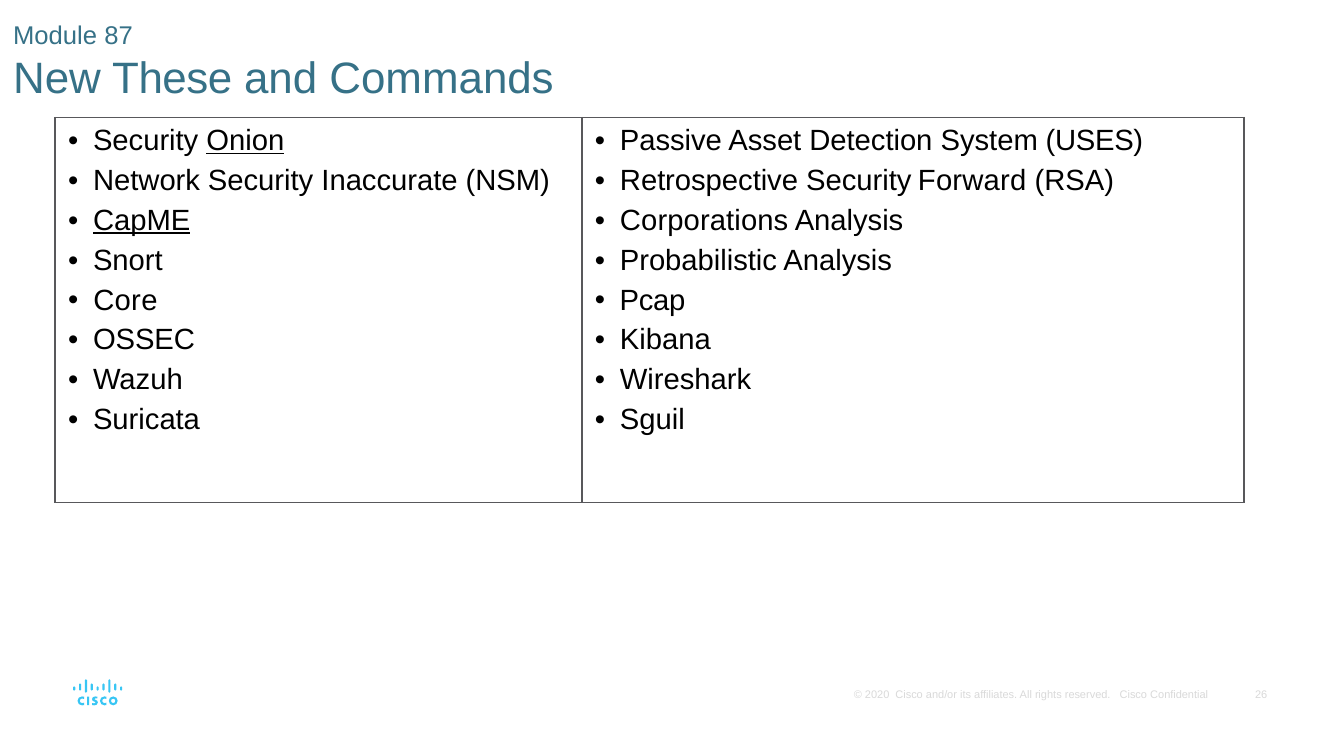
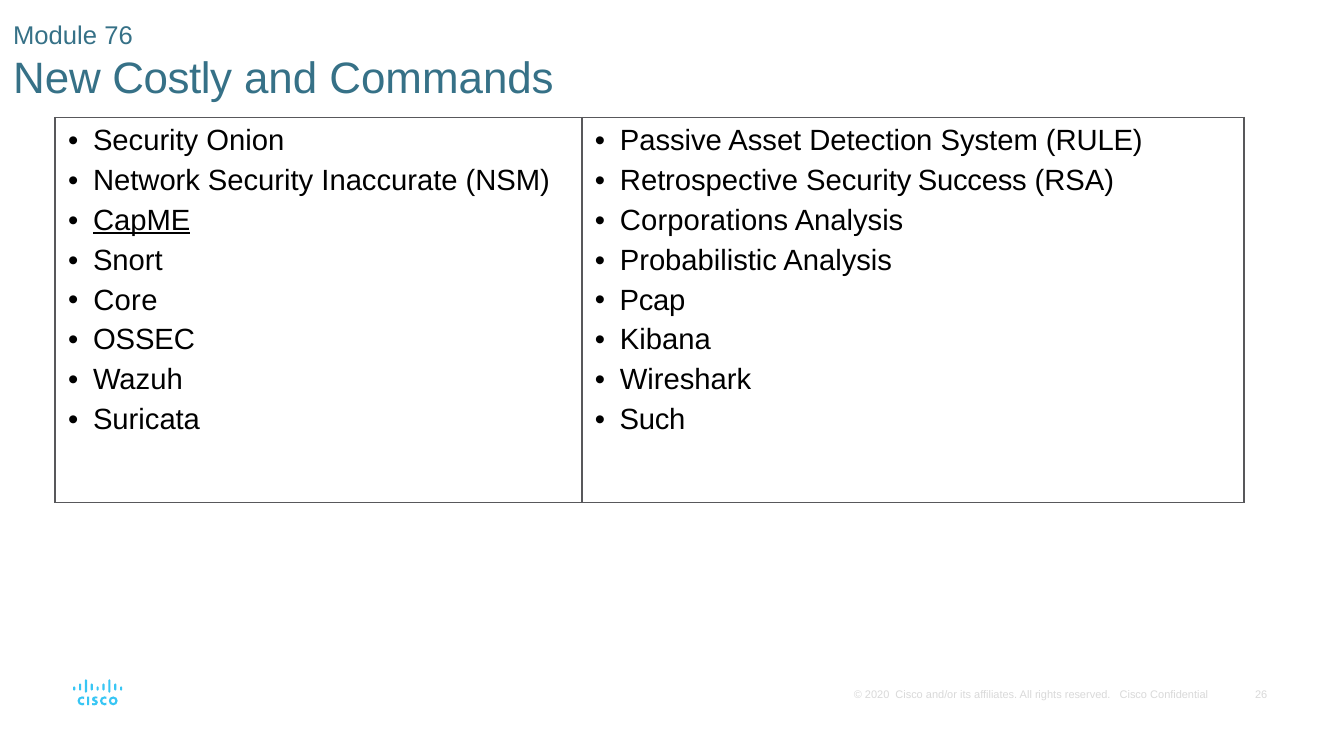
87: 87 -> 76 (119, 36)
These: These -> Costly (172, 79)
Onion underline: present -> none (245, 141)
USES: USES -> RULE (1094, 141)
Forward: Forward -> Success (972, 181)
Sguil: Sguil -> Such (653, 420)
